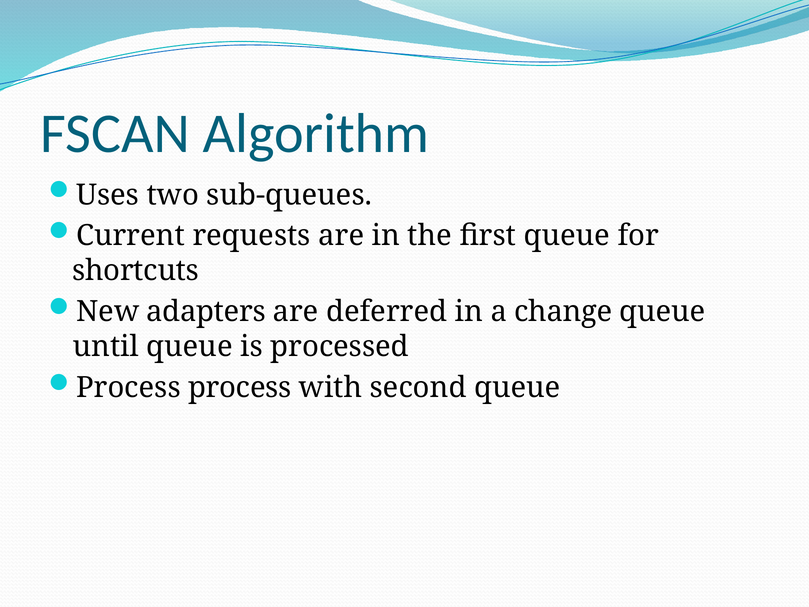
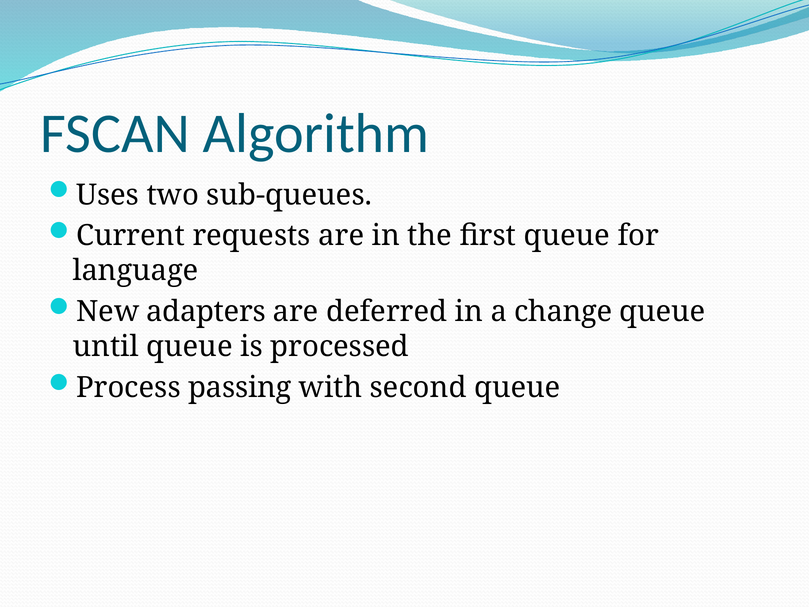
shortcuts: shortcuts -> language (136, 271)
Process process: process -> passing (240, 387)
